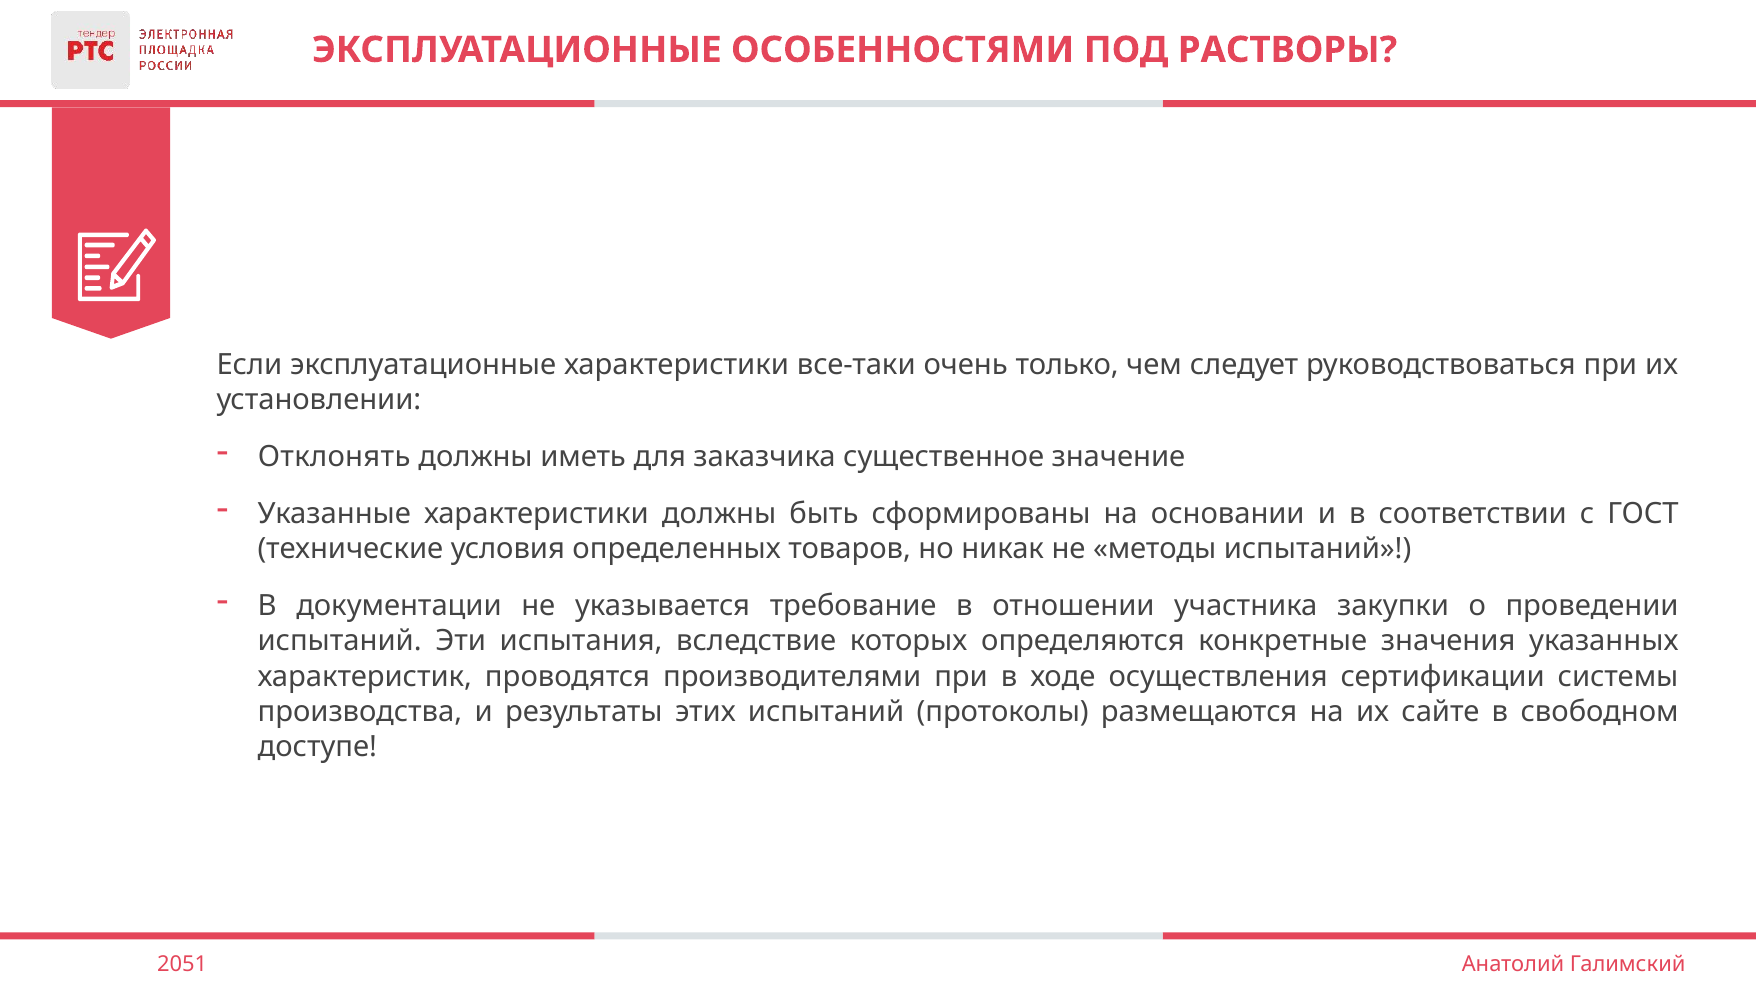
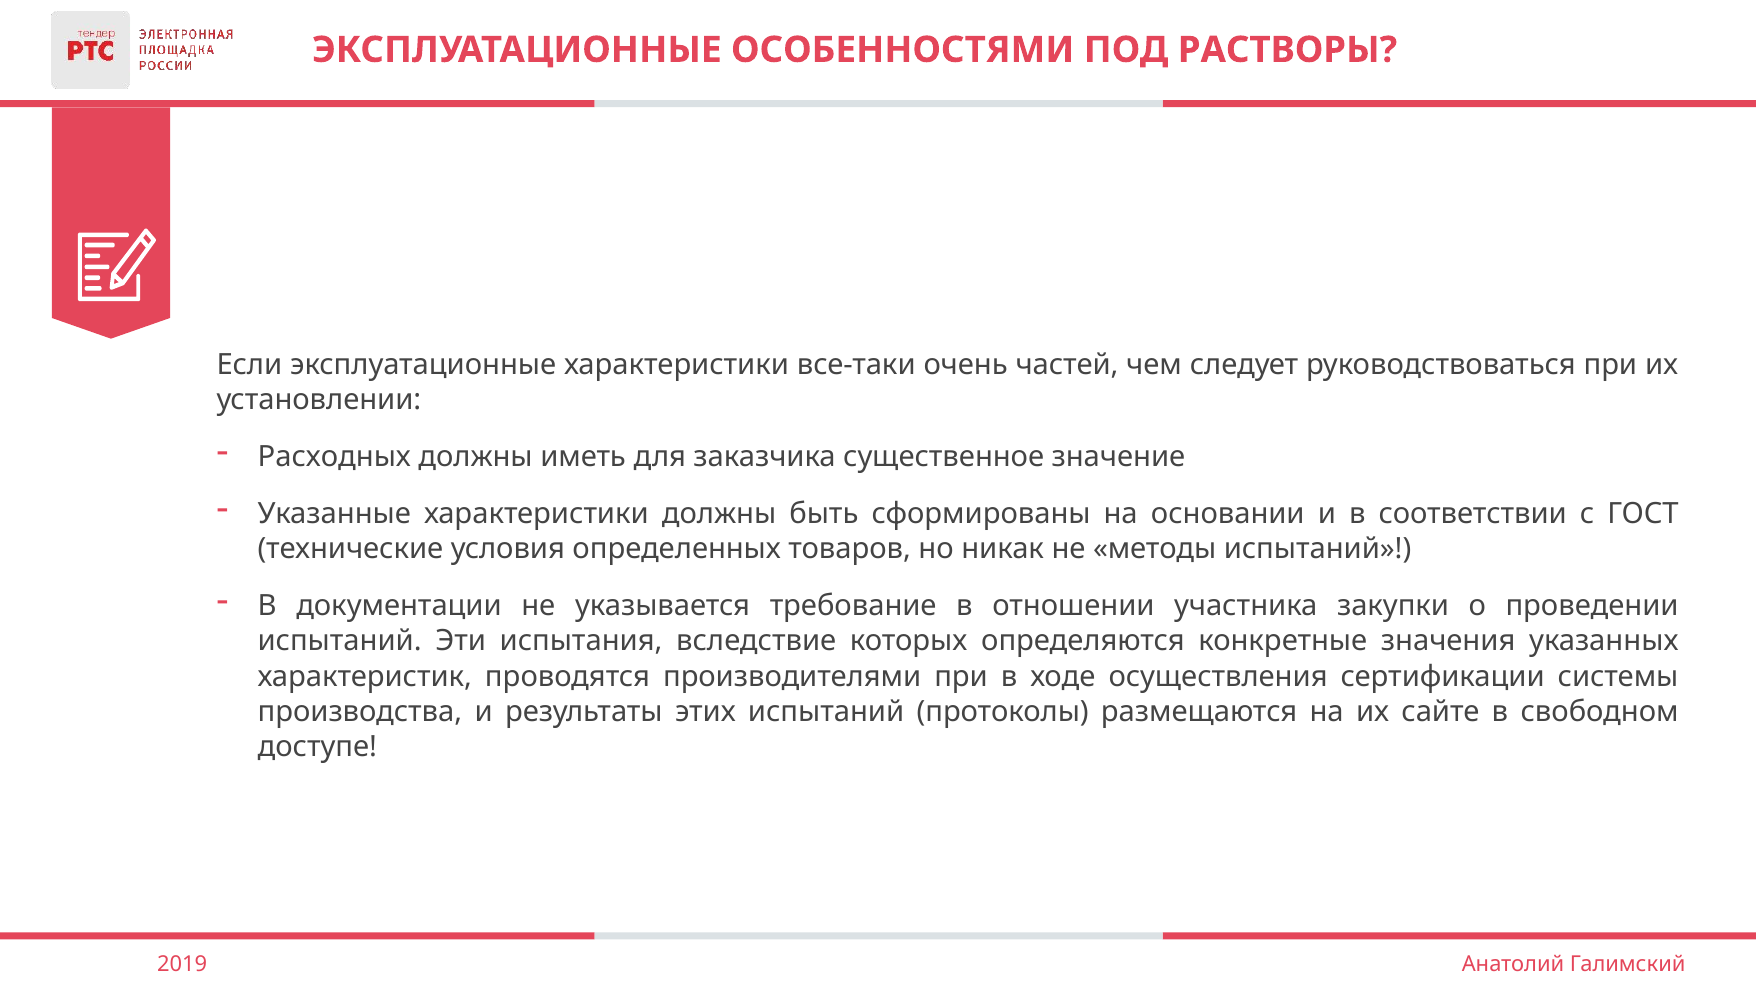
только: только -> частей (1067, 365)
Отклонять: Отклонять -> Расходных (334, 457)
2051: 2051 -> 2019 (182, 964)
